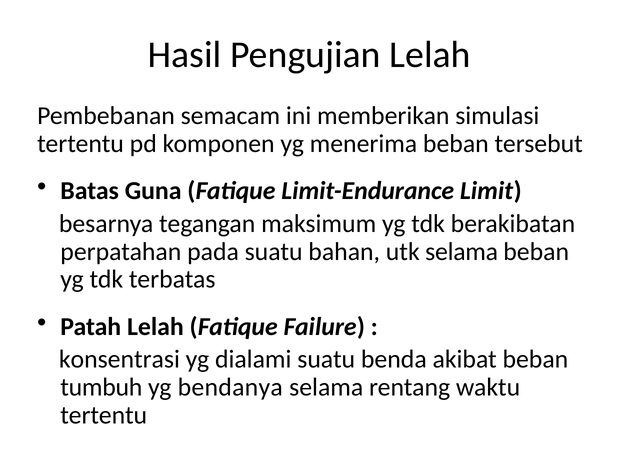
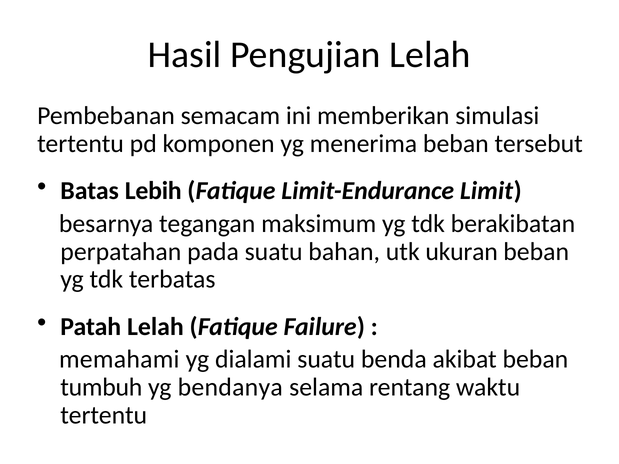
Guna: Guna -> Lebih (153, 191)
utk selama: selama -> ukuran (462, 252)
konsentrasi: konsentrasi -> memahami (119, 360)
